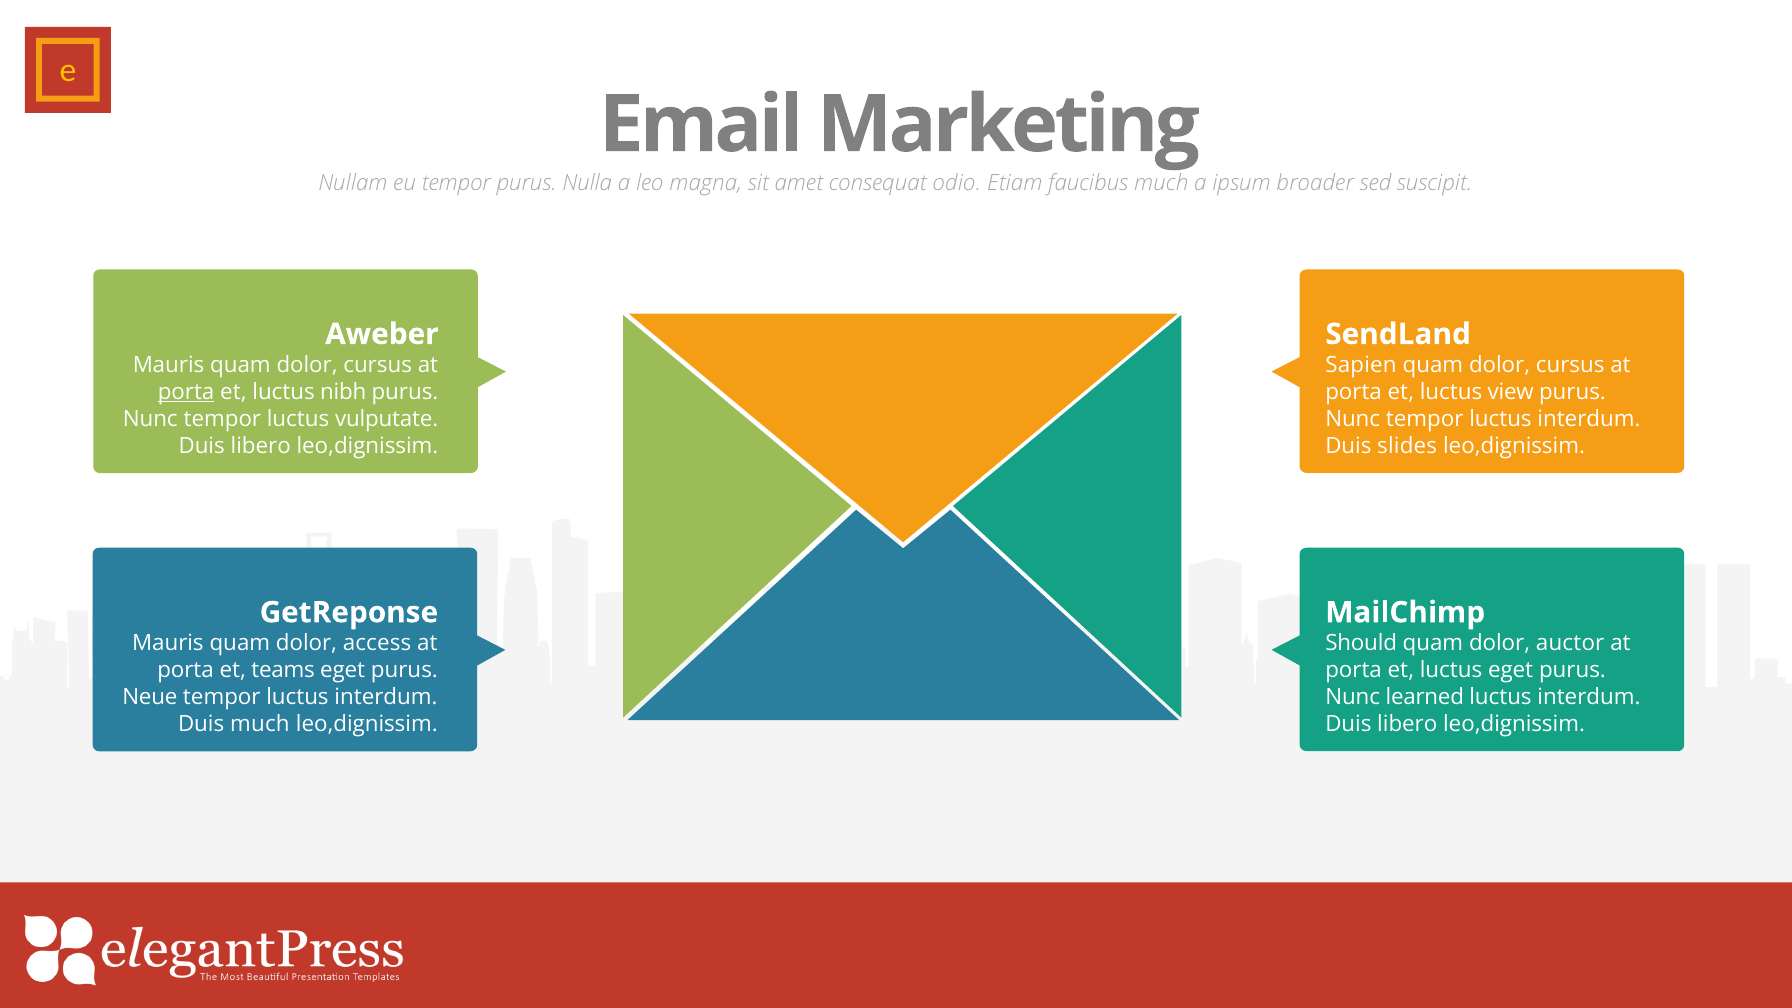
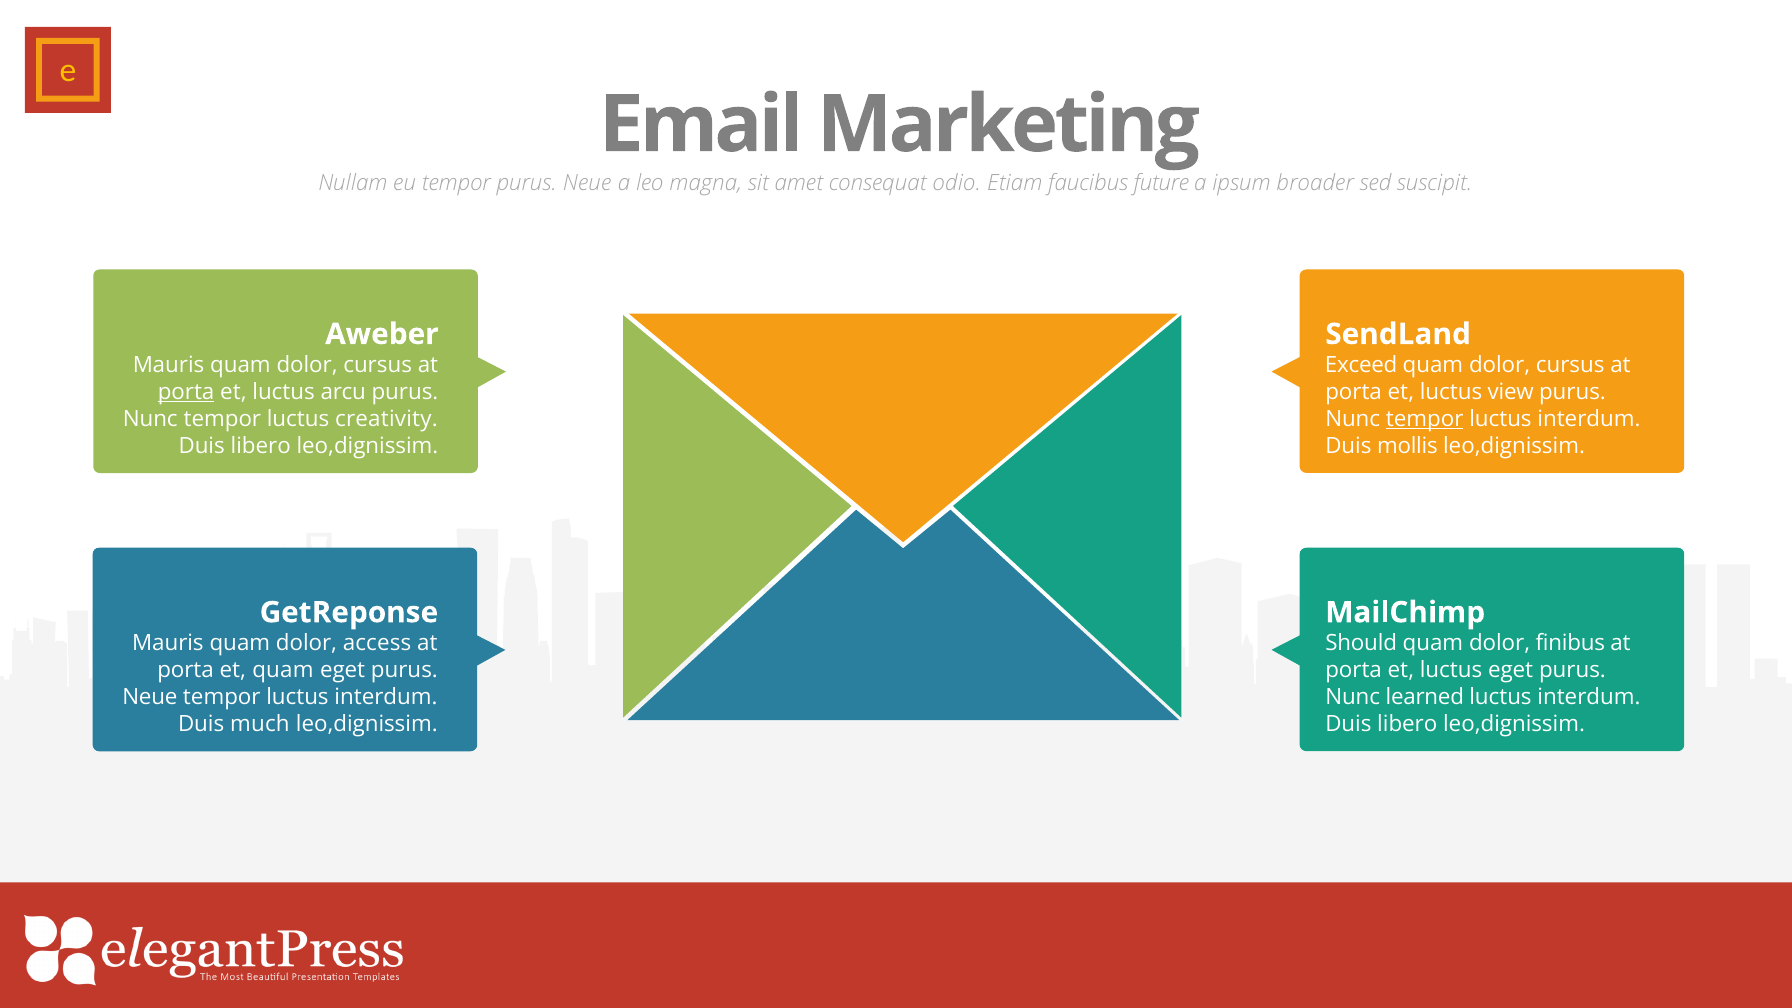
tempor purus Nulla: Nulla -> Neue (587, 183)
faucibus much: much -> future (1161, 183)
Sapien: Sapien -> Exceed (1361, 365)
nibh: nibh -> arcu (343, 392)
vulputate: vulputate -> creativity (386, 419)
tempor underline: none -> present (1425, 419)
slides: slides -> mollis (1407, 446)
auctor: auctor -> finibus (1570, 643)
et teams: teams -> quam (283, 670)
